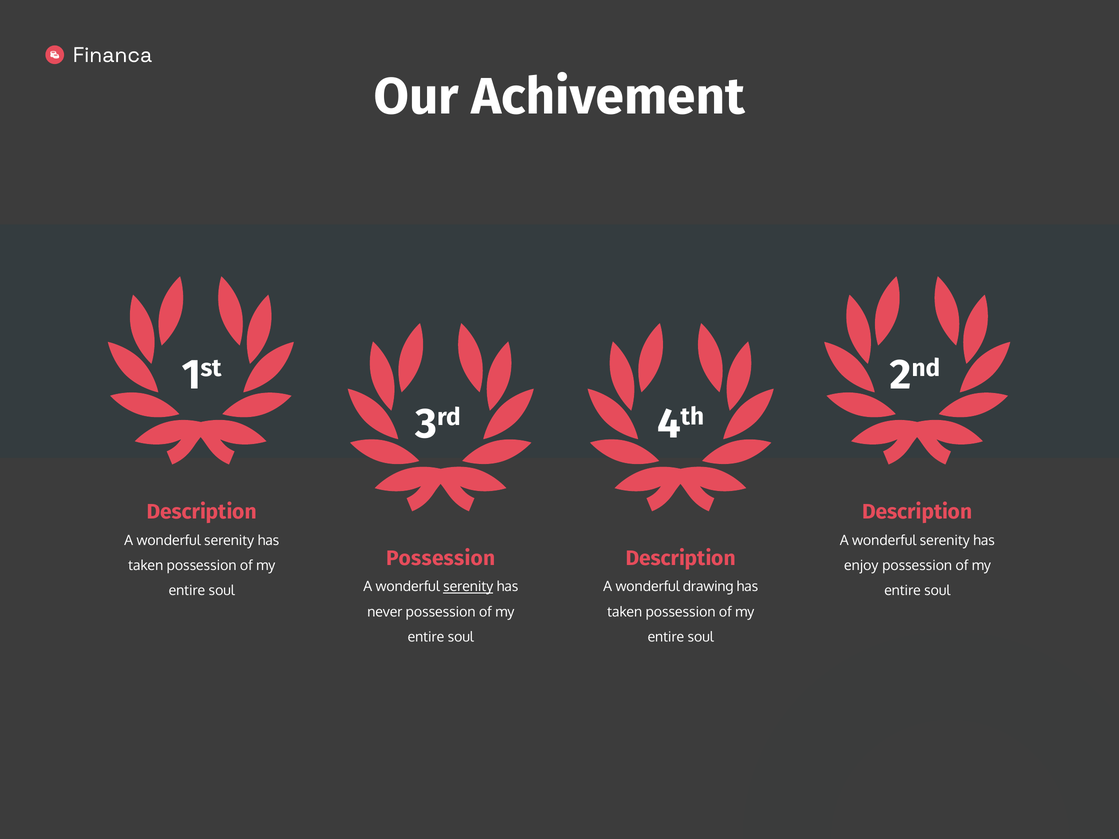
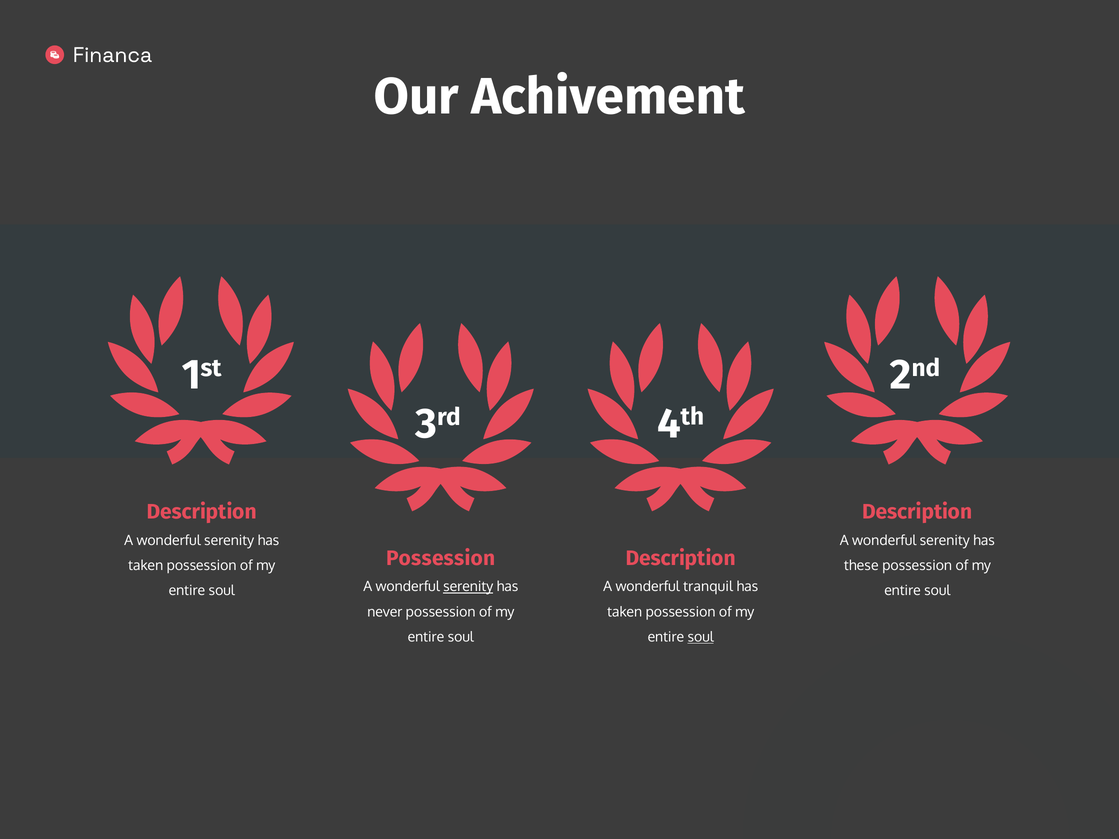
enjoy: enjoy -> these (861, 566)
drawing: drawing -> tranquil (708, 587)
soul underline: none -> present (701, 637)
